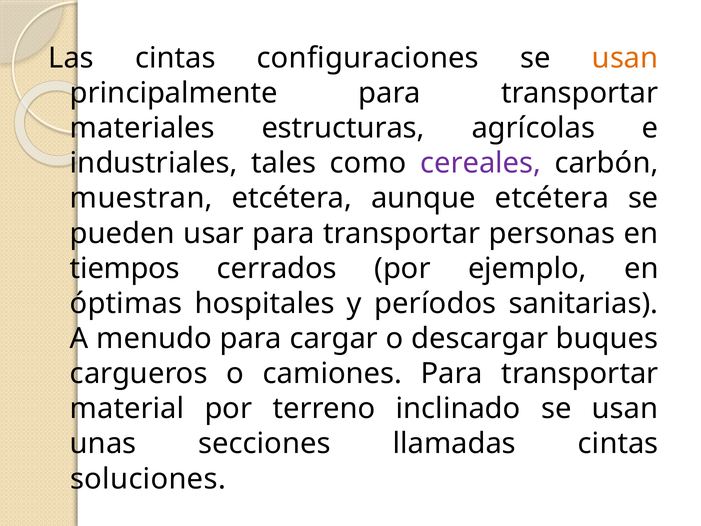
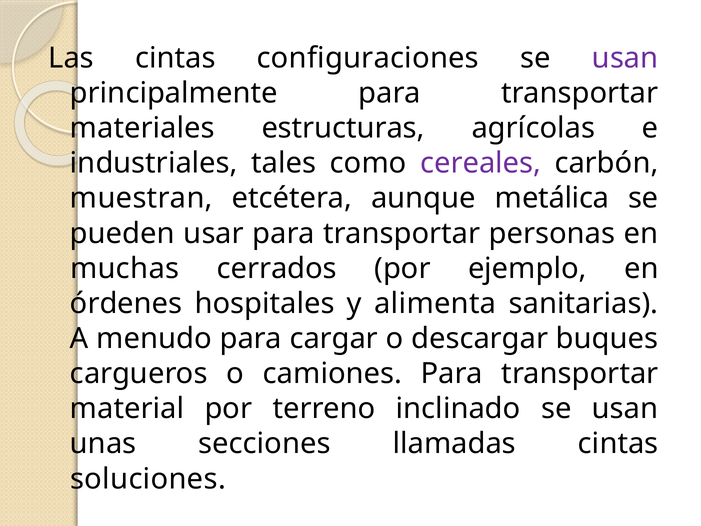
usan colour: orange -> purple (625, 58)
aunque etcétera: etcétera -> metálica (552, 198)
tiempos: tiempos -> muchas (125, 268)
óptimas: óptimas -> órdenes (126, 303)
períodos: períodos -> alimenta (435, 303)
